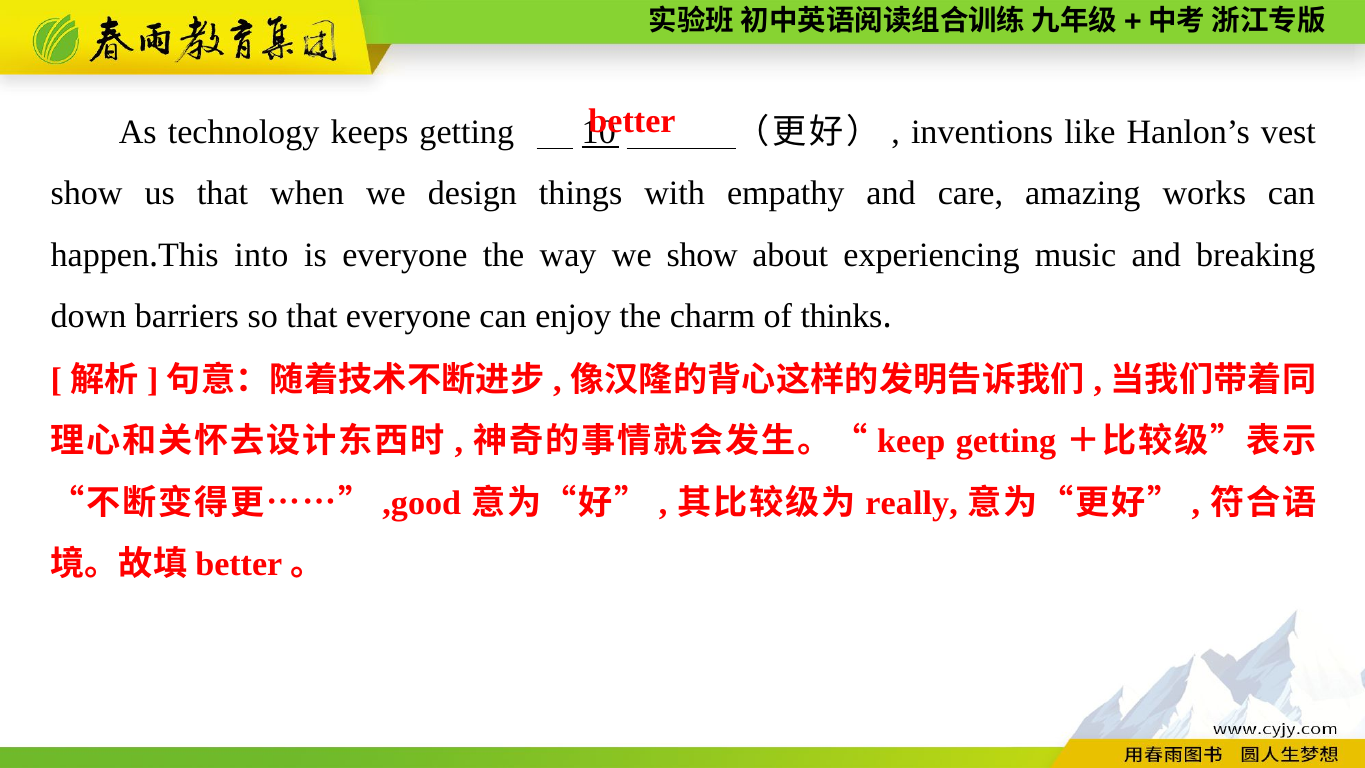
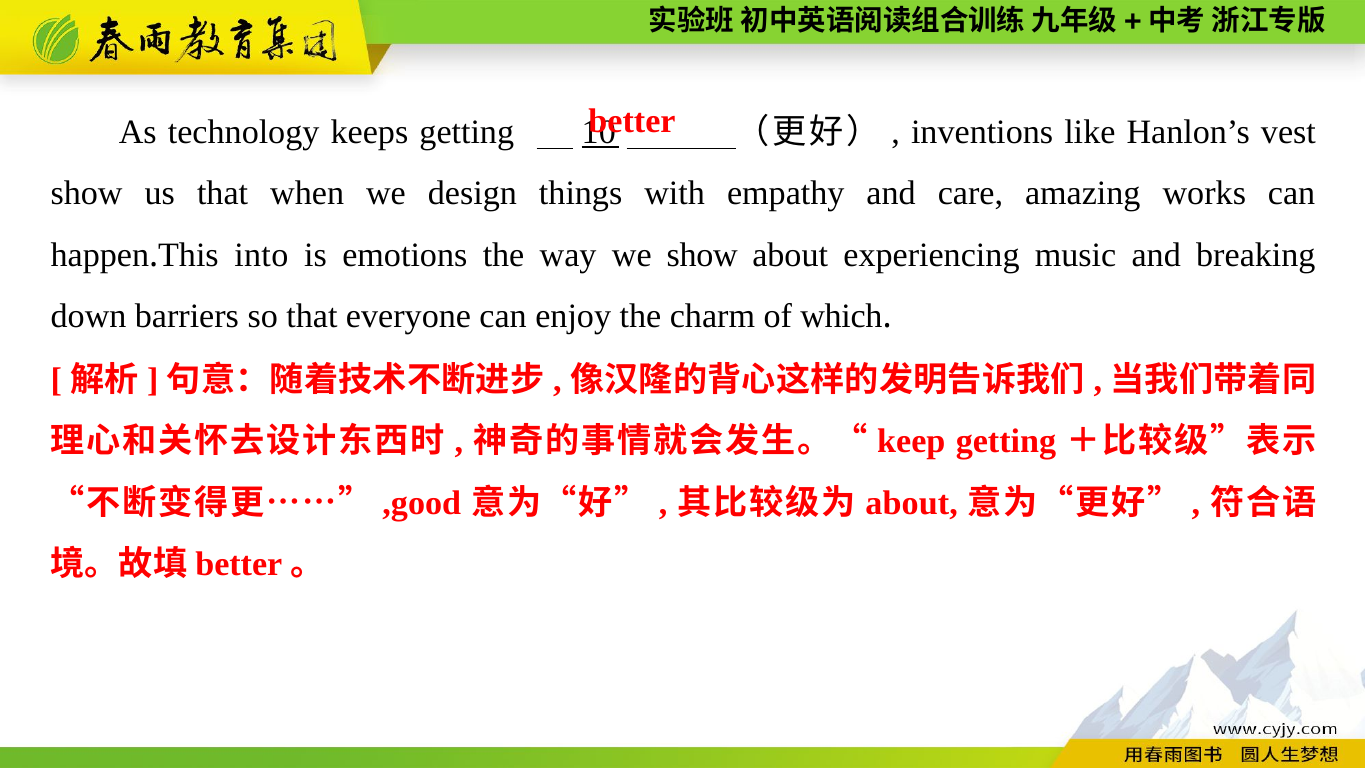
is everyone: everyone -> emotions (405, 255)
thinks: thinks -> which (841, 316)
really: really -> about (912, 503)
